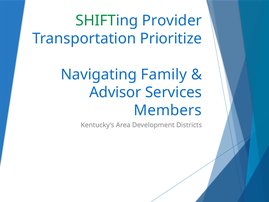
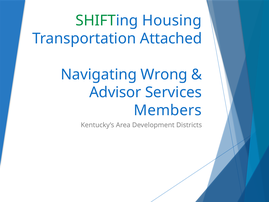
Provider: Provider -> Housing (172, 21)
Prioritize: Prioritize -> Attached (171, 39)
Family: Family -> Wrong (164, 74)
